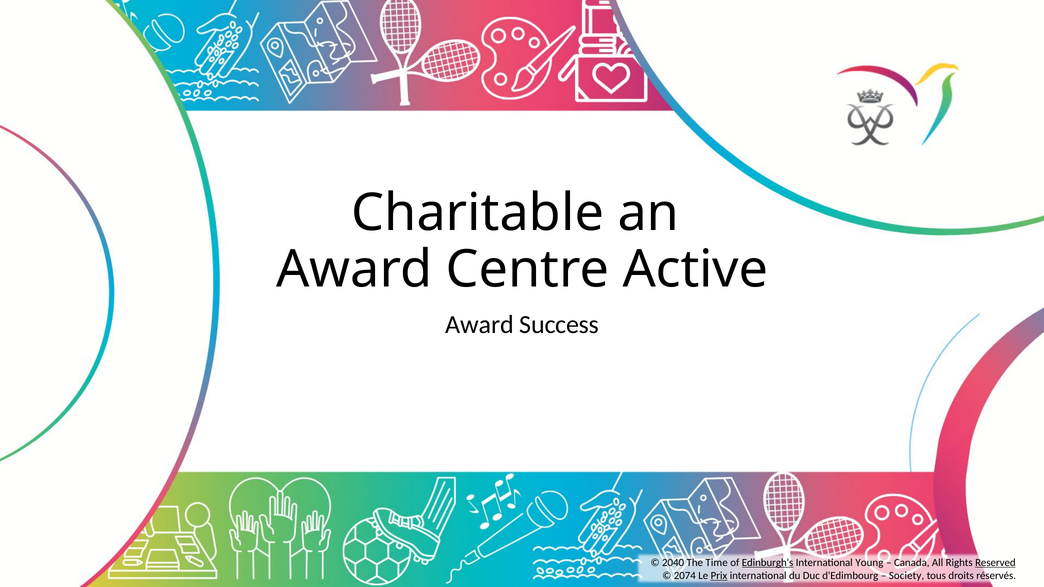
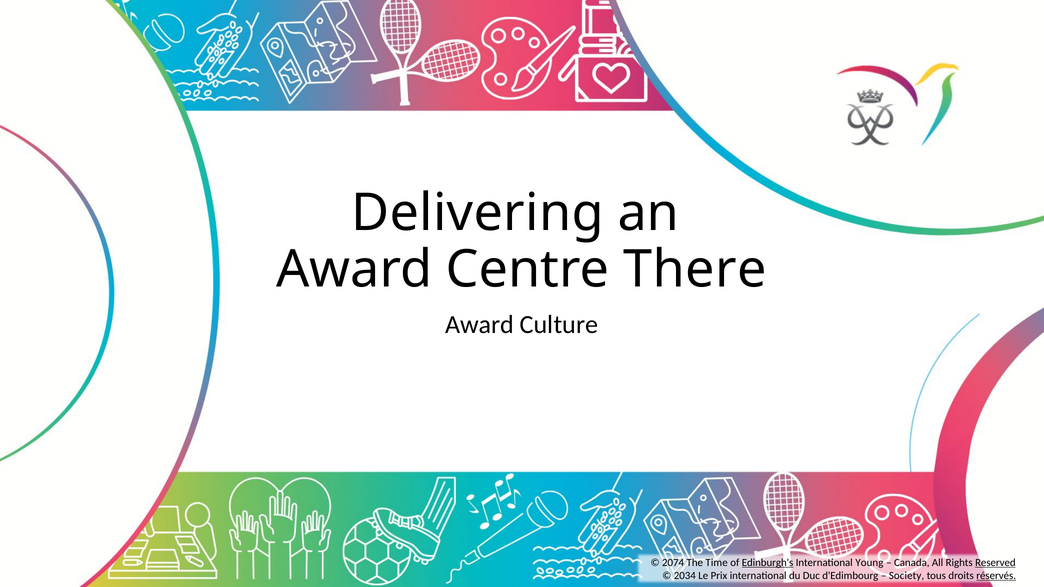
Charitable: Charitable -> Delivering (477, 213)
Active: Active -> There (695, 269)
Success: Success -> Culture (559, 325)
2040: 2040 -> 2074 (673, 563)
2074: 2074 -> 2034 (685, 576)
Prix underline: present -> none (719, 576)
réservés underline: none -> present (996, 576)
